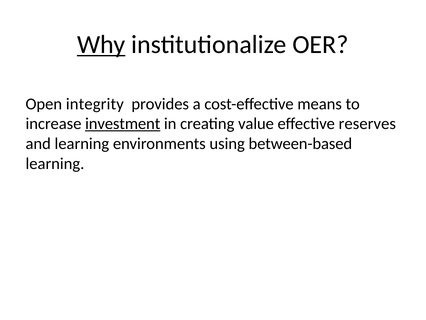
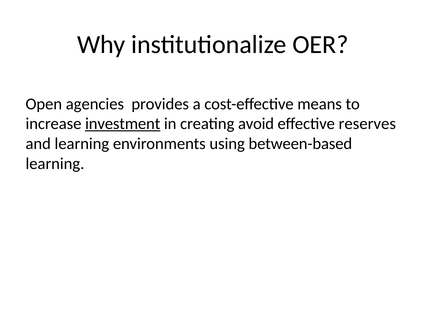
Why underline: present -> none (101, 44)
integrity: integrity -> agencies (95, 104)
value: value -> avoid (256, 124)
